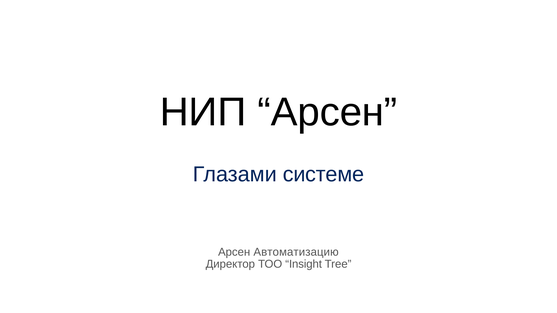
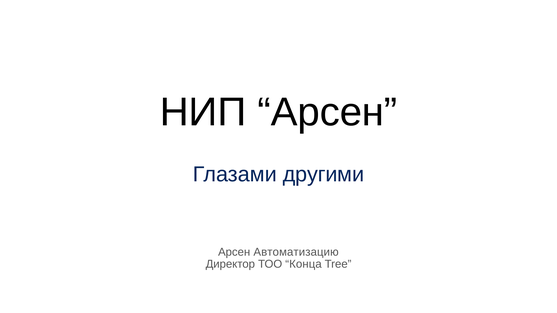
системе: системе -> другими (323, 175)
Insight: Insight -> Конца (304, 264)
